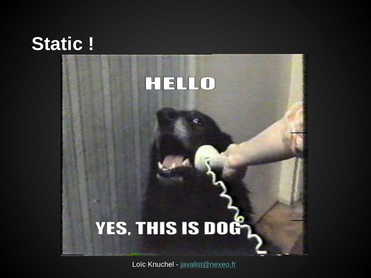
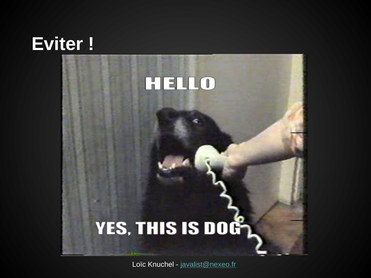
Static: Static -> Eviter (57, 44)
